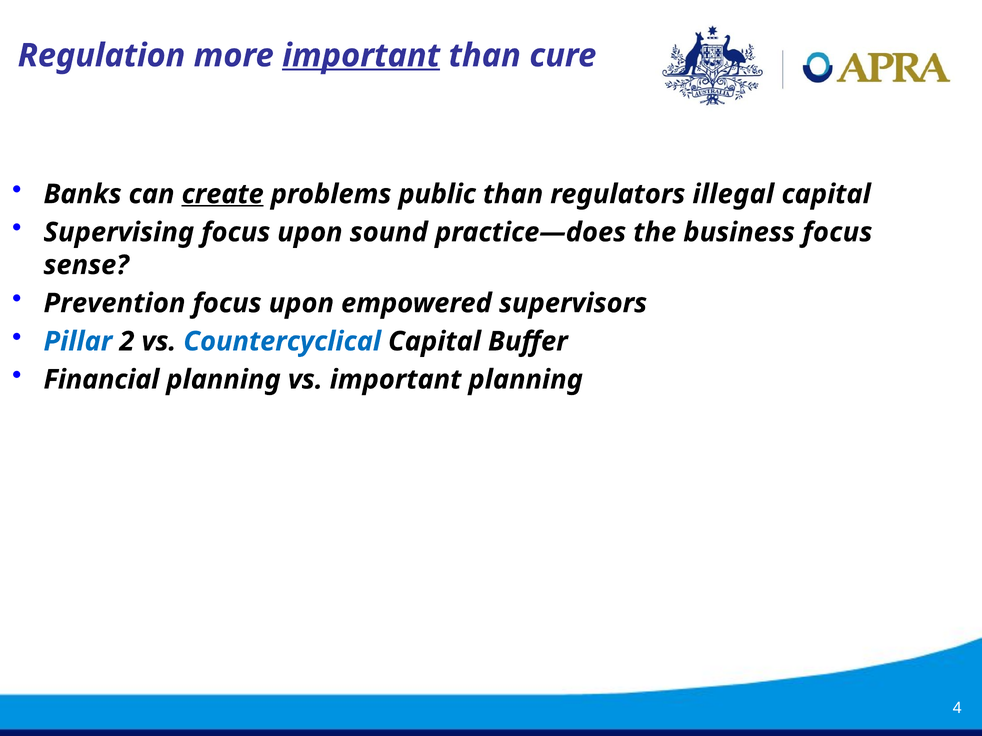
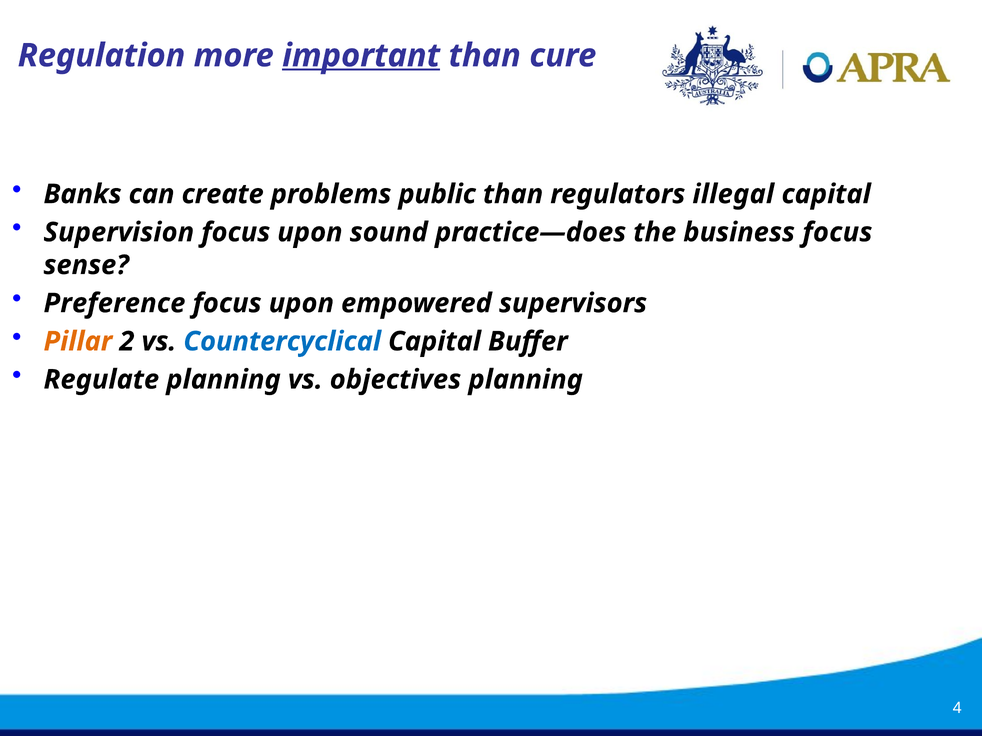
create underline: present -> none (223, 194)
Supervising: Supervising -> Supervision (119, 233)
Prevention: Prevention -> Preference (114, 303)
Pillar colour: blue -> orange (78, 342)
Financial: Financial -> Regulate (101, 380)
vs important: important -> objectives (395, 380)
